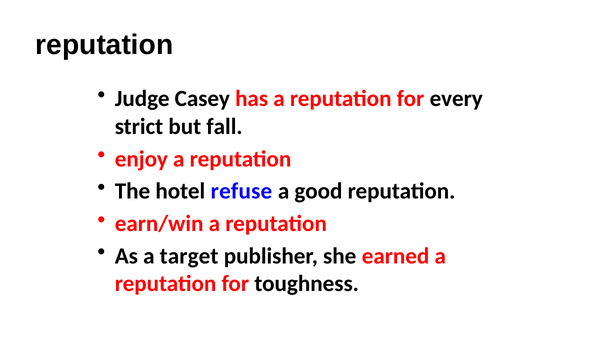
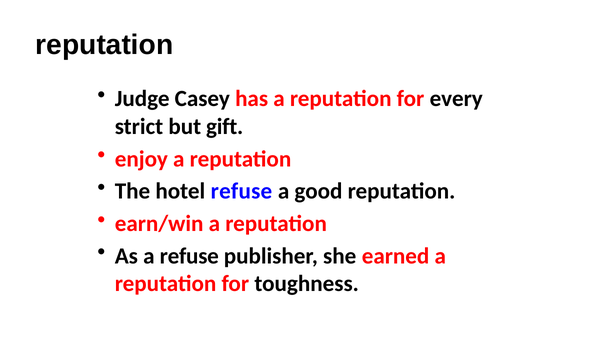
fall: fall -> gift (225, 126)
a target: target -> refuse (189, 256)
